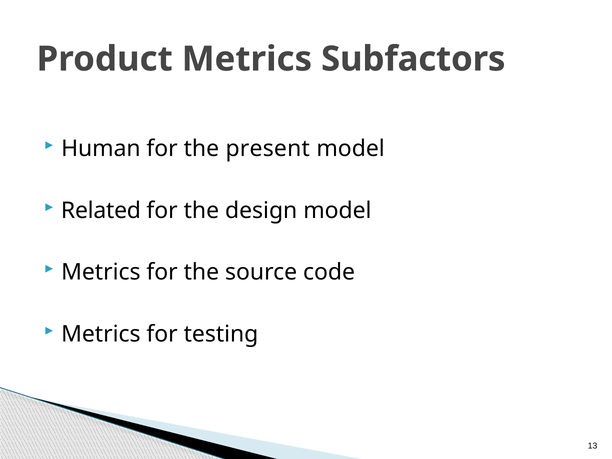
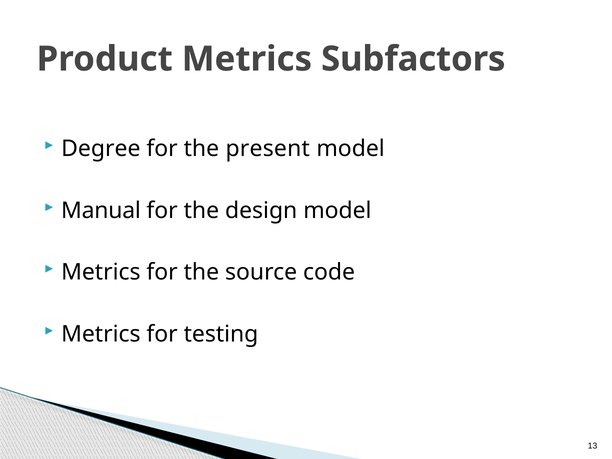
Human: Human -> Degree (101, 149)
Related: Related -> Manual (101, 210)
